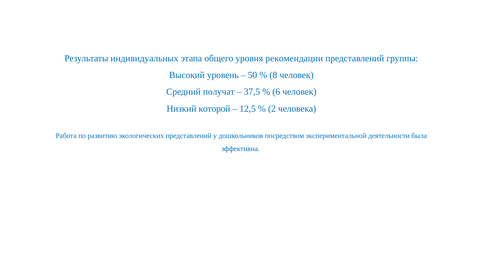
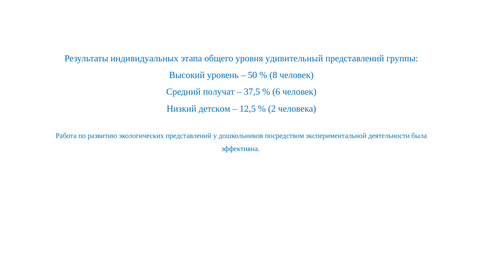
рекомендации: рекомендации -> удивительный (294, 58)
которой: которой -> детском (214, 108)
